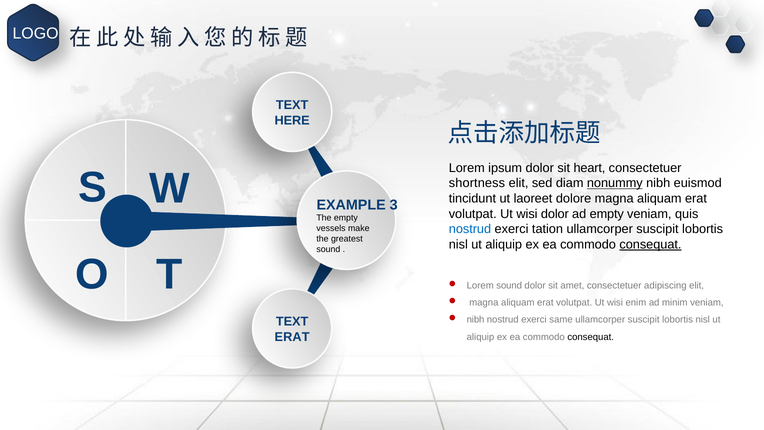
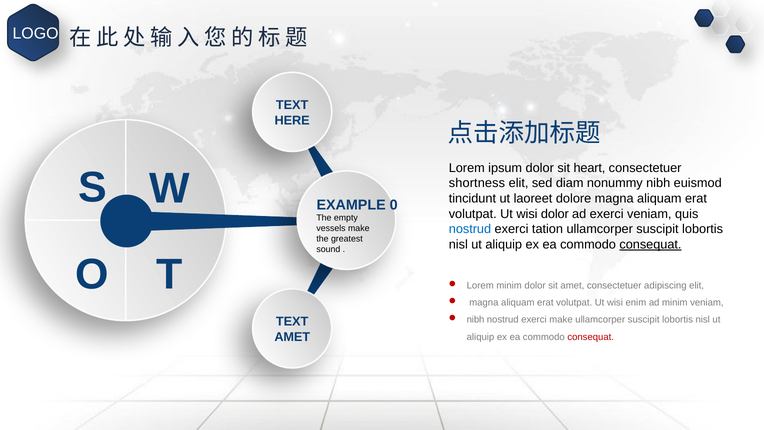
nonummy underline: present -> none (615, 183)
3: 3 -> 0 (394, 205)
ad empty: empty -> exerci (607, 214)
Lorem sound: sound -> minim (509, 285)
exerci same: same -> make (561, 320)
ERAT: ERAT -> AMET (292, 337)
consequat colour: black -> red (591, 337)
